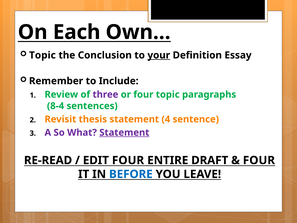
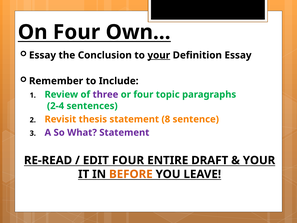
On Each: Each -> Four (77, 32)
Topic: Topic -> Essay (42, 55)
8-4: 8-4 -> 2-4 (56, 106)
4: 4 -> 8 (166, 119)
Statement underline: present -> none (124, 132)
FOUR: FOUR -> YOUR (259, 160)
BEFORE colour: blue -> orange (131, 174)
